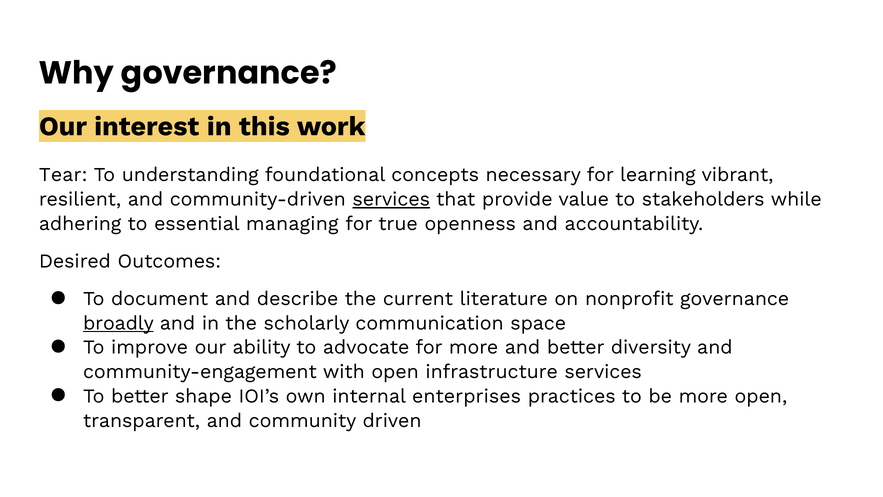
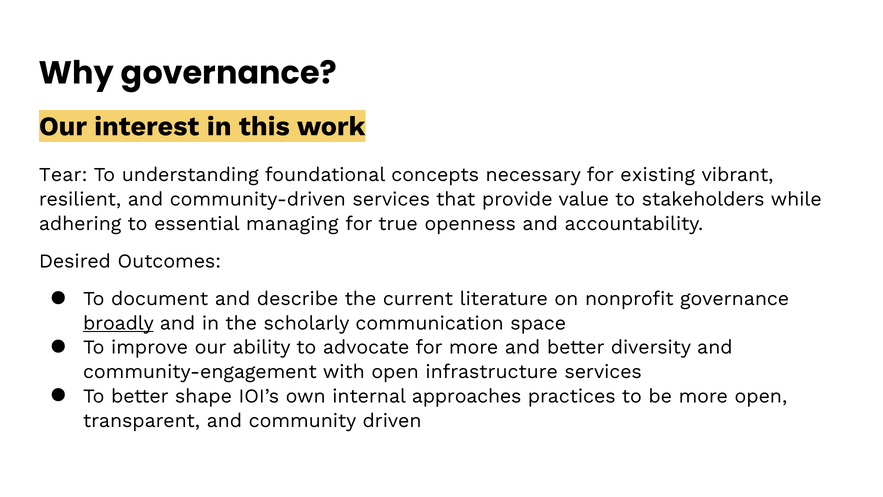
learning: learning -> existing (658, 175)
services underline: present -> none (391, 199)
enterprises: enterprises -> approaches (467, 396)
